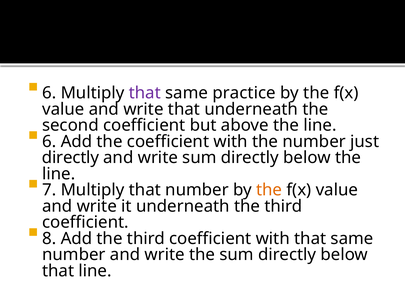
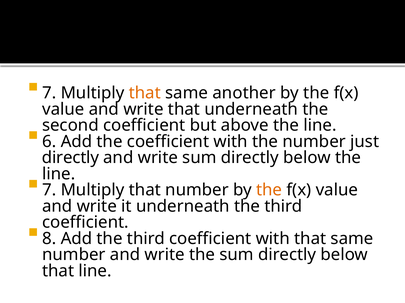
6: 6 -> 7 (49, 93)
that colour: purple -> orange (145, 93)
practice: practice -> another (244, 93)
